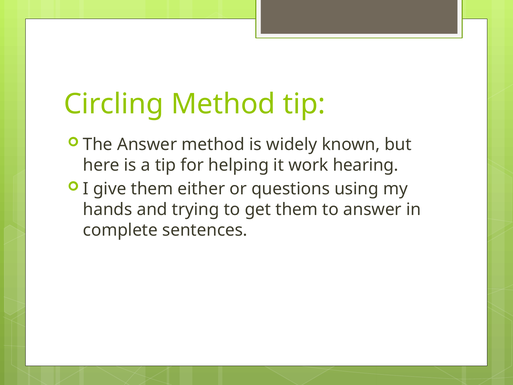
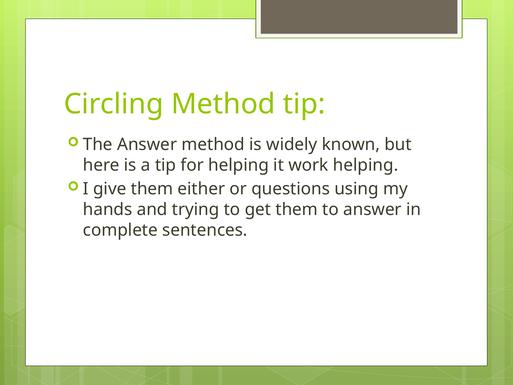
work hearing: hearing -> helping (366, 165)
